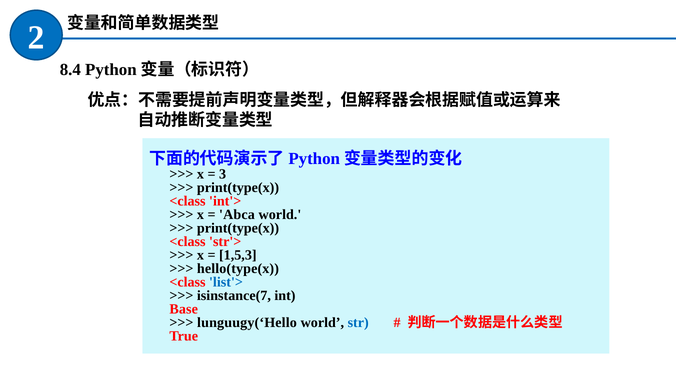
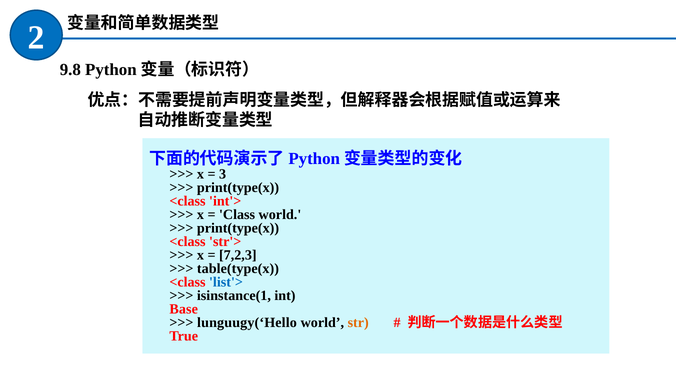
8.4: 8.4 -> 9.8 (70, 70)
Abca: Abca -> Class (237, 215)
1,5,3: 1,5,3 -> 7,2,3 (238, 255)
hello(type(x: hello(type(x -> table(type(x (238, 269)
isinstance(7: isinstance(7 -> isinstance(1 (234, 296)
str colour: blue -> orange (358, 323)
